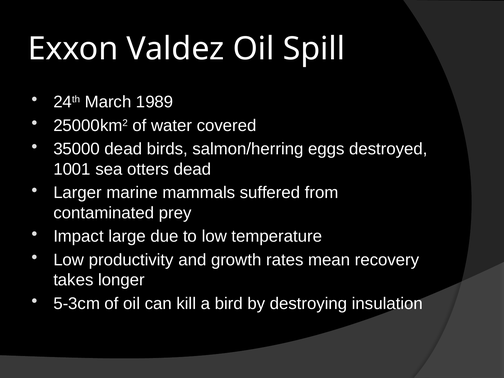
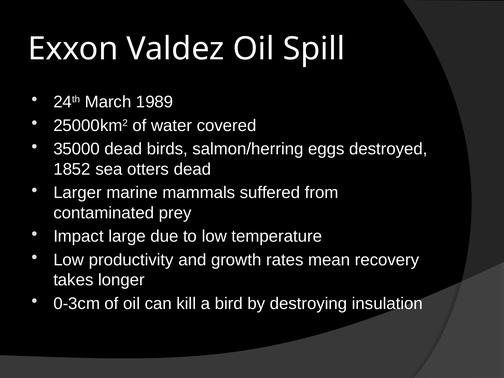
1001: 1001 -> 1852 (72, 169)
5-3cm: 5-3cm -> 0-3cm (77, 304)
